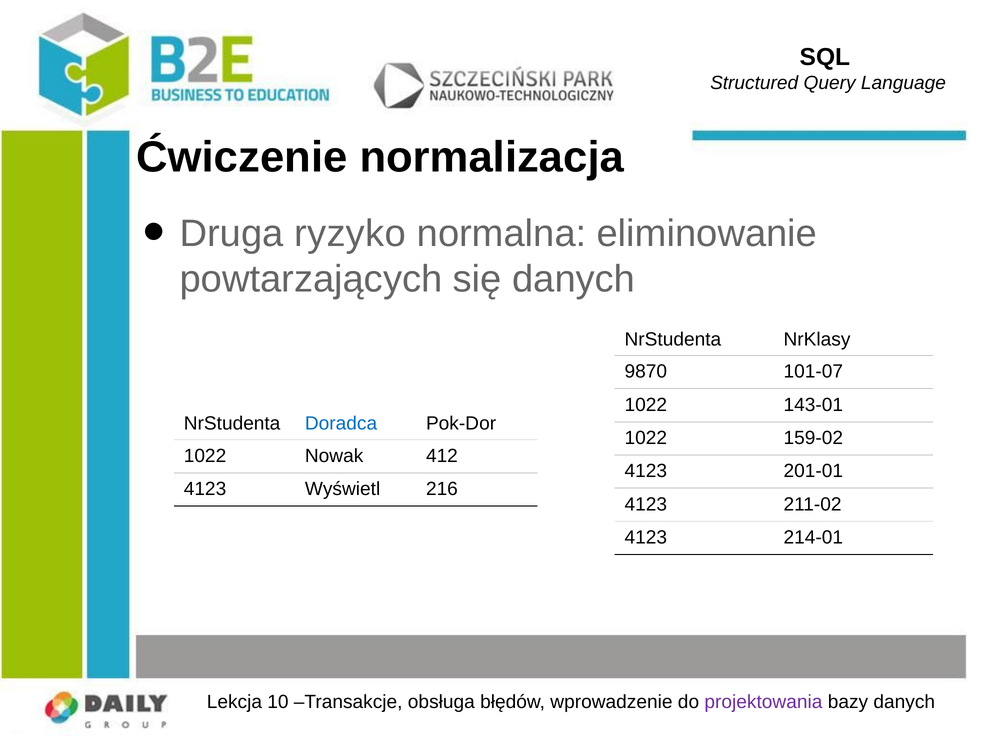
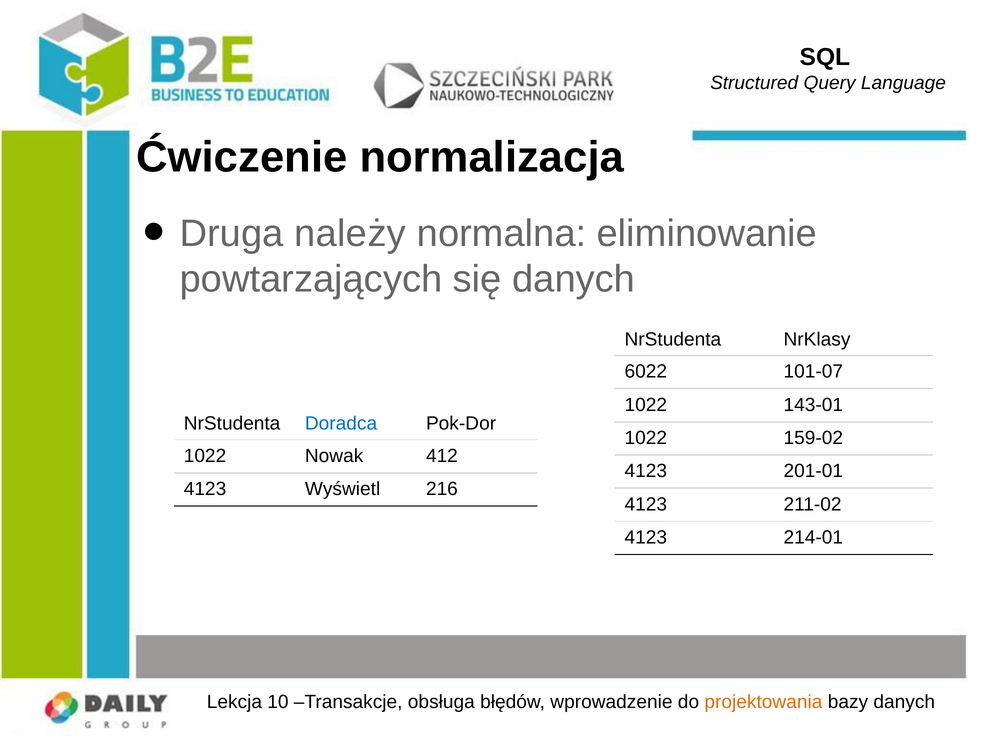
ryzyko: ryzyko -> należy (350, 234)
9870: 9870 -> 6022 (646, 372)
projektowania colour: purple -> orange (763, 703)
